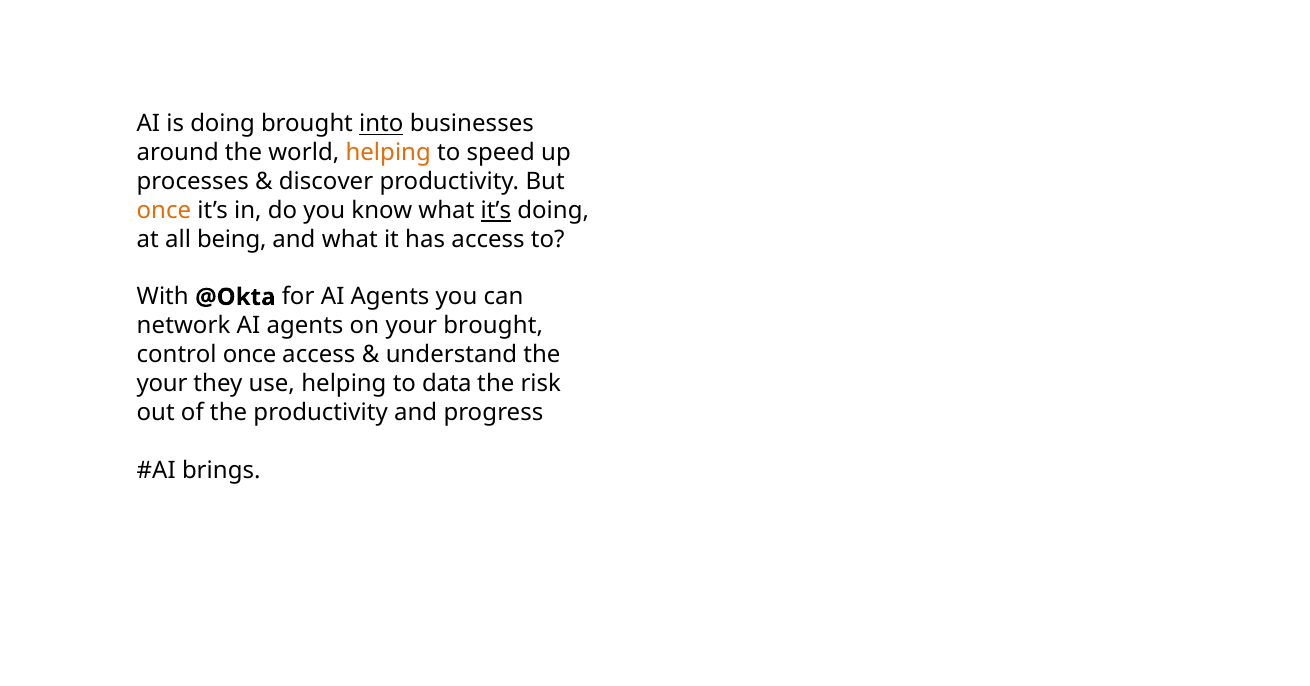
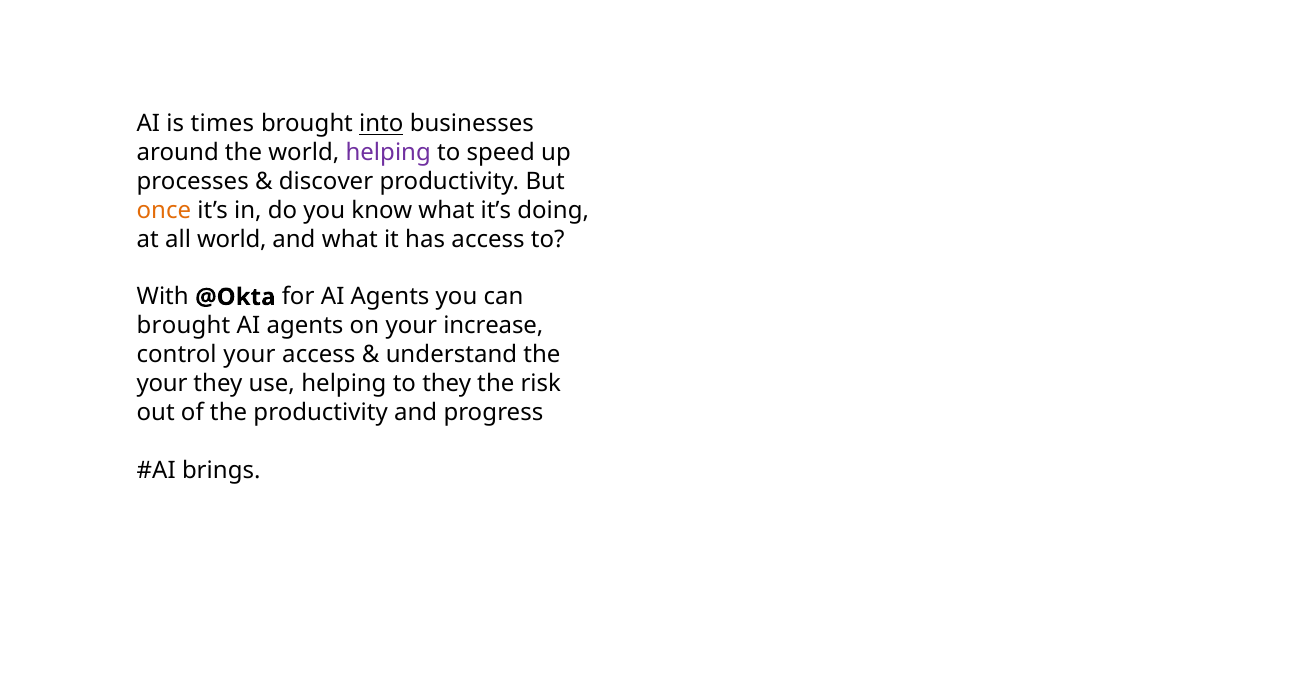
is doing: doing -> times (222, 124)
helping colour: orange -> purple (388, 153)
it’s underline: present -> none (496, 210)
all being: being -> world (232, 239)
network: network -> brought (184, 326)
your brought: brought -> increase (493, 326)
control once: once -> your (249, 355)
to data: data -> they (447, 383)
